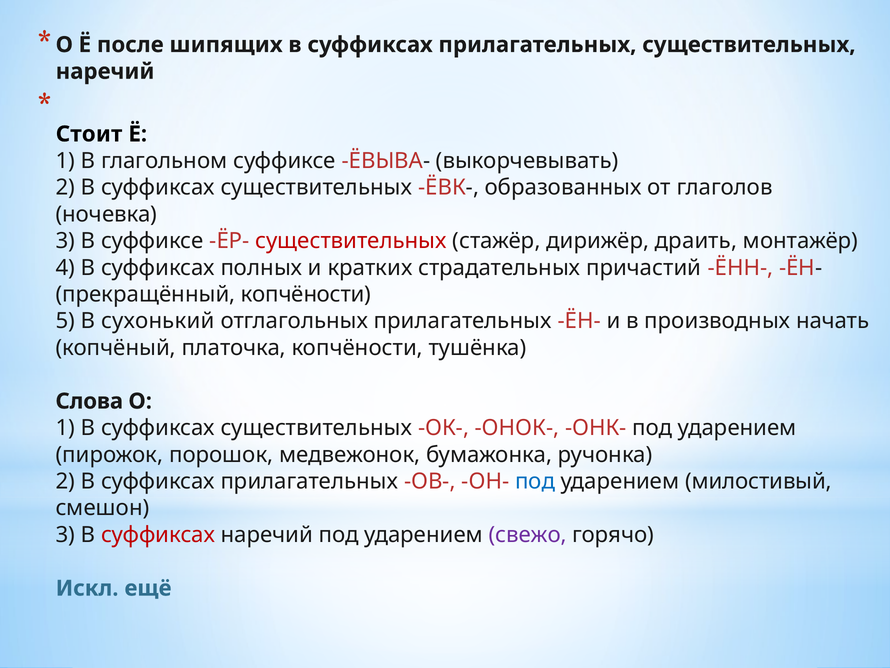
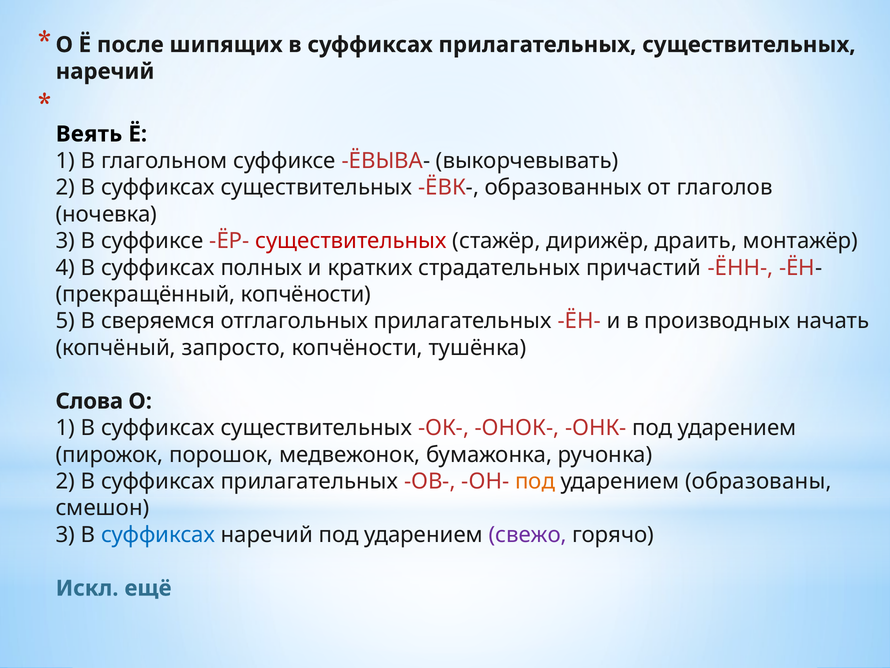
Стоит: Стоит -> Веять (89, 134)
сухонький: сухонький -> сверяемся (158, 321)
платочка: платочка -> запросто (234, 348)
под colour: blue -> orange (535, 481)
милостивый: милостивый -> образованы (758, 481)
суффиксах colour: red -> blue (158, 534)
